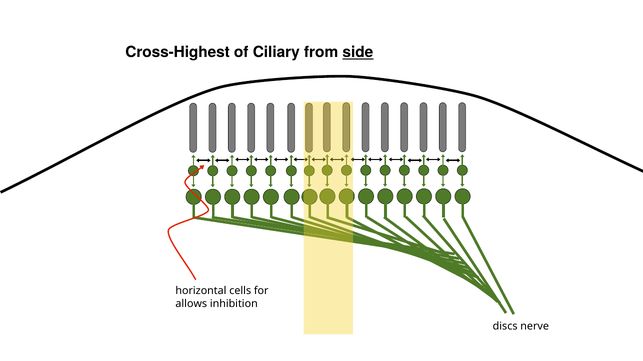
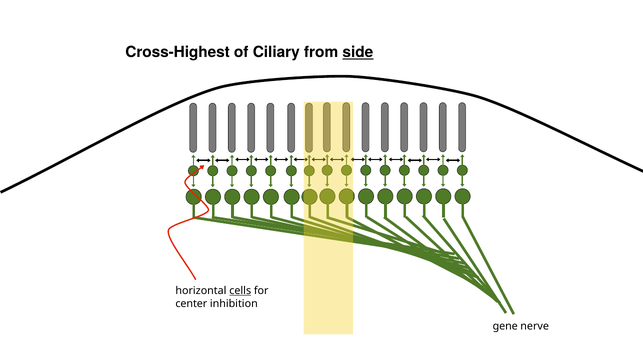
cells underline: none -> present (240, 291)
allows: allows -> center (191, 304)
discs: discs -> gene (505, 327)
